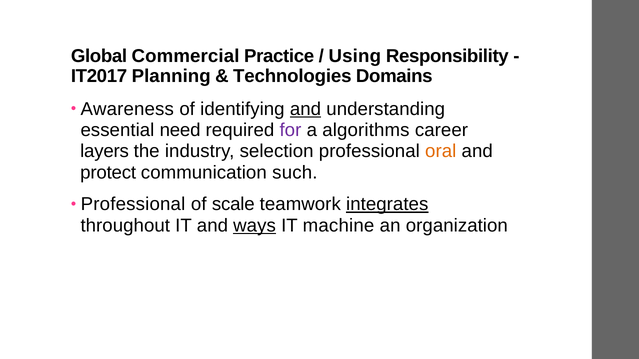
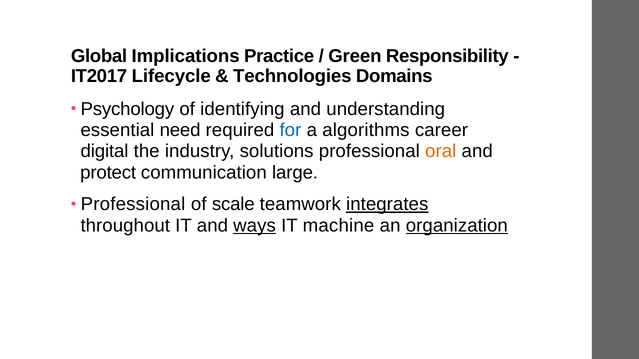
Commercial: Commercial -> Implications (186, 56)
Using: Using -> Green (355, 56)
Planning: Planning -> Lifecycle (171, 76)
Awareness: Awareness -> Psychology (127, 109)
and underline: present -> none (305, 109)
for colour: purple -> blue (290, 130)
layers: layers -> digital (105, 151)
selection: selection -> solutions (277, 151)
such: such -> large (295, 173)
organization underline: none -> present (457, 226)
